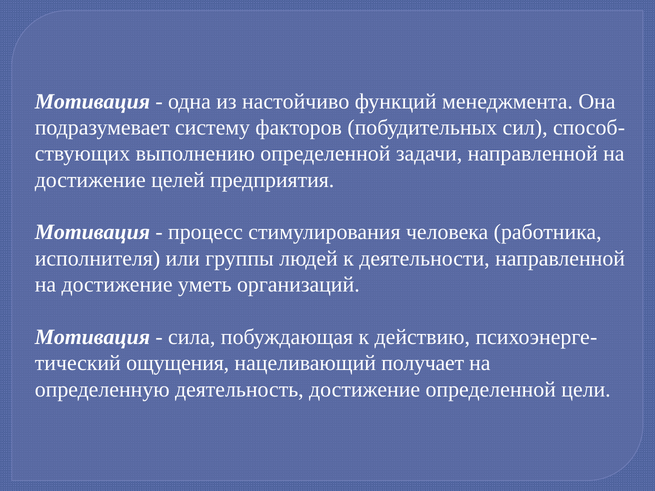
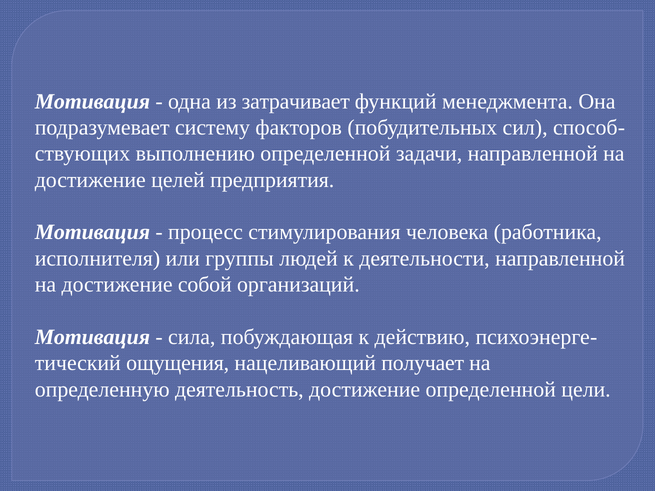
настойчиво: настойчиво -> затрачивает (296, 101)
уметь: уметь -> собой (205, 285)
